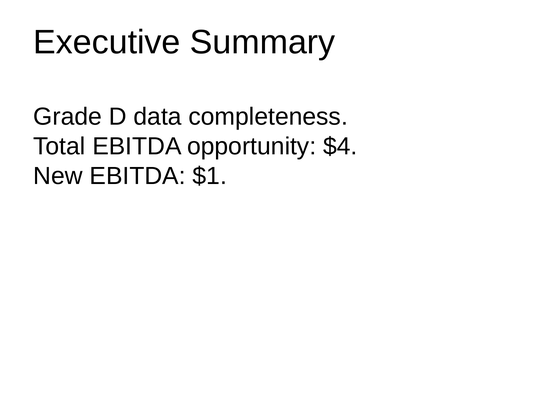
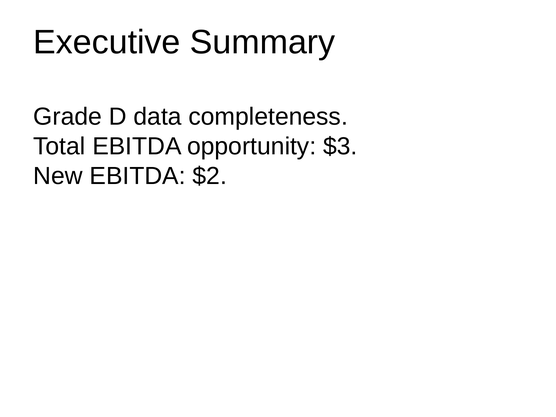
$4: $4 -> $3 (340, 146)
$1: $1 -> $2 (210, 176)
